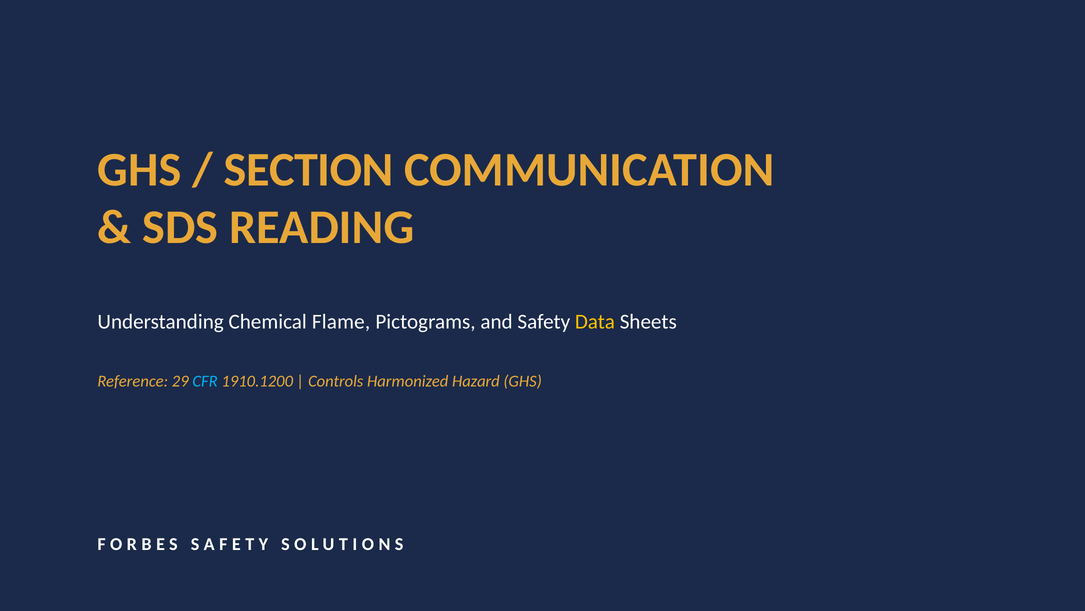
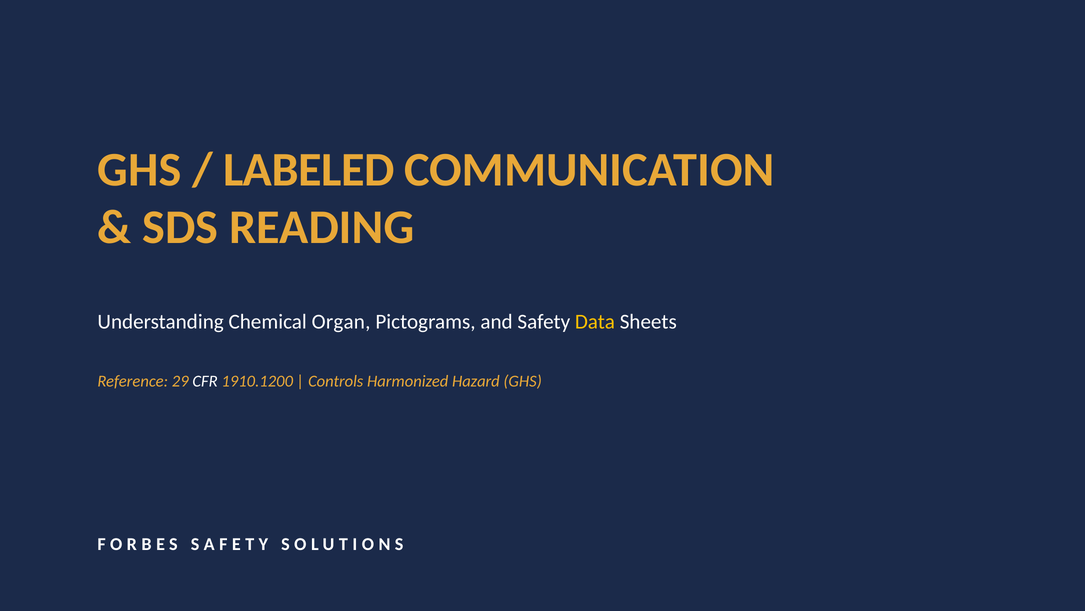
SECTION: SECTION -> LABELED (309, 170)
Flame: Flame -> Organ (341, 321)
CFR colour: light blue -> white (205, 381)
